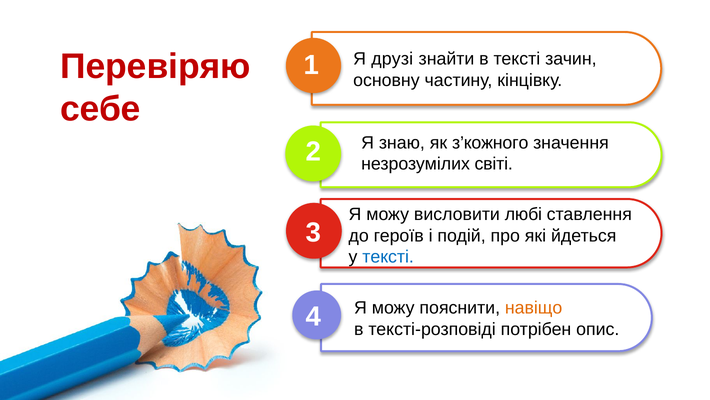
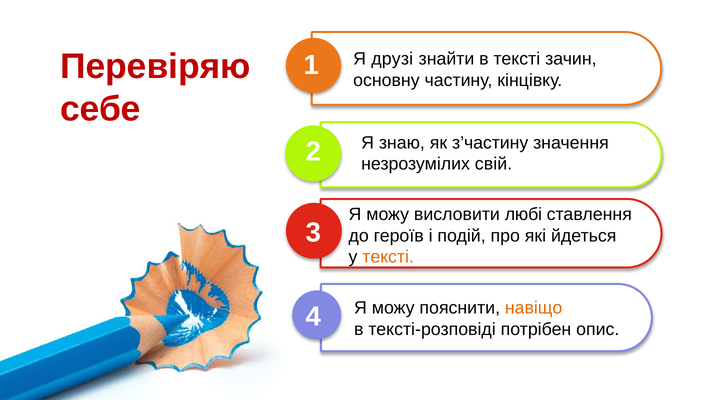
з’кожного: з’кожного -> з’частину (490, 143)
світі: світі -> свій (494, 164)
тексті colour: blue -> orange (388, 257)
